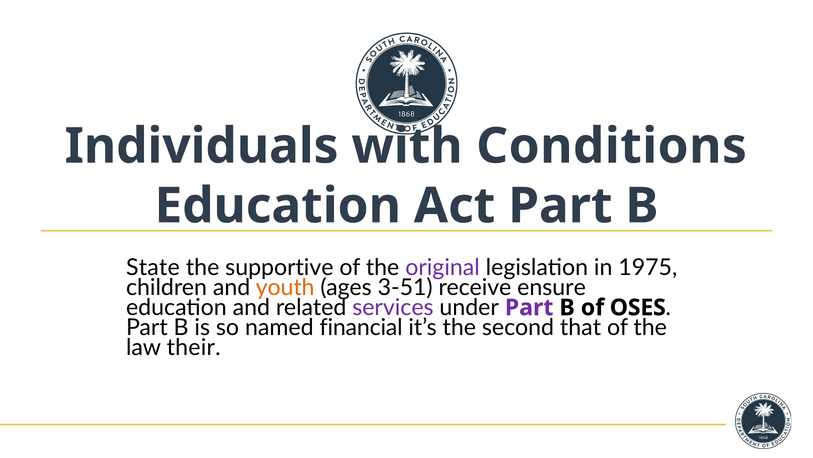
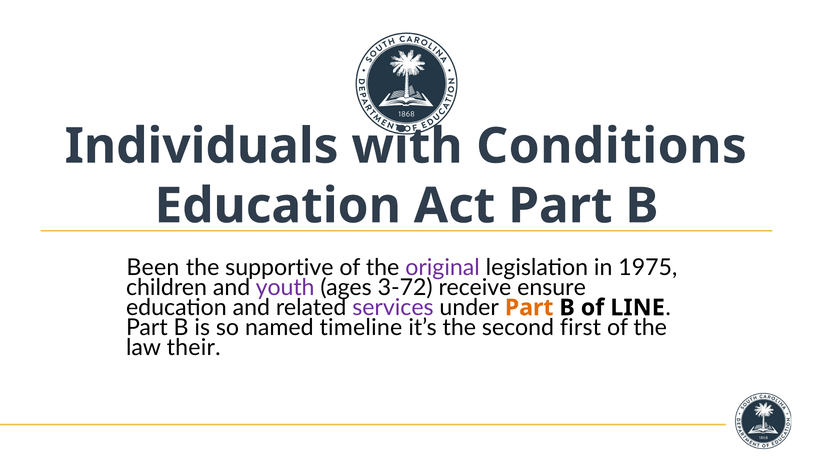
State: State -> Been (153, 267)
youth colour: orange -> purple (285, 287)
3-51: 3-51 -> 3-72 (405, 287)
Part colour: purple -> orange (529, 307)
OSES: OSES -> LINE (638, 307)
financial: financial -> timeline (361, 327)
that: that -> first (580, 327)
